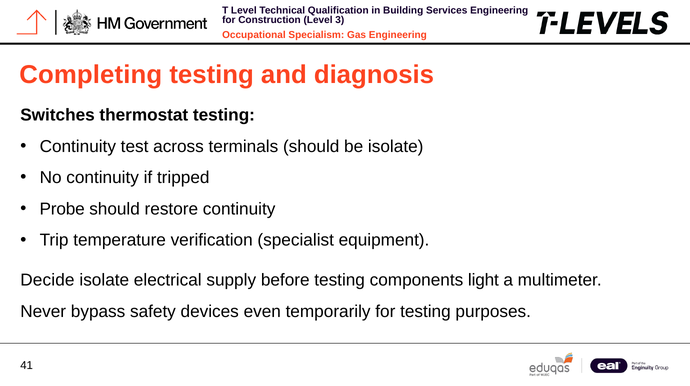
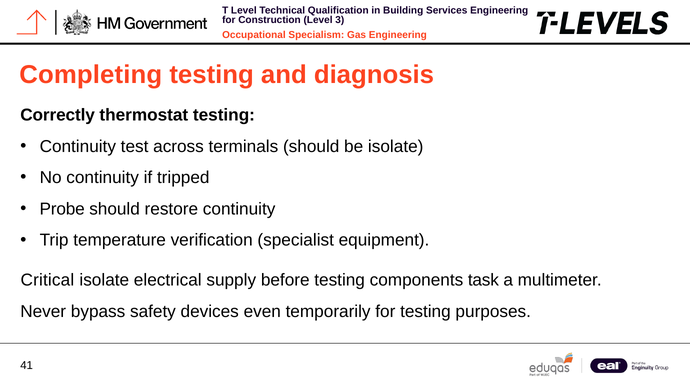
Switches: Switches -> Correctly (58, 115)
Decide: Decide -> Critical (47, 280)
light: light -> task (483, 280)
